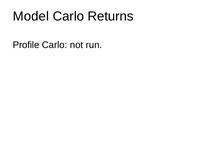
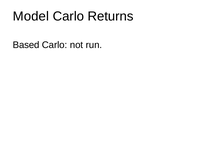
Profile: Profile -> Based (26, 45)
